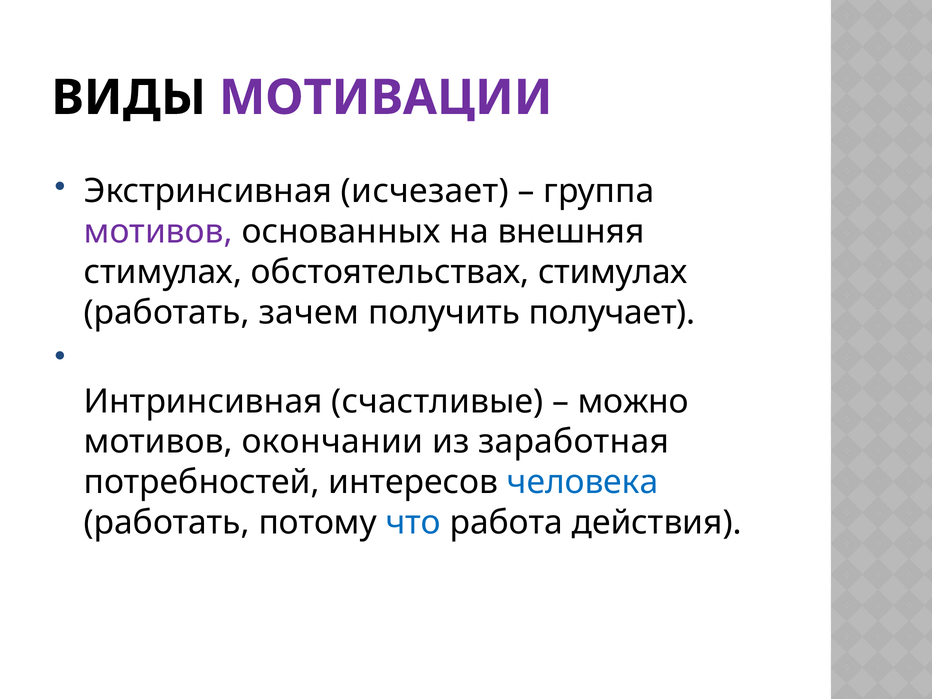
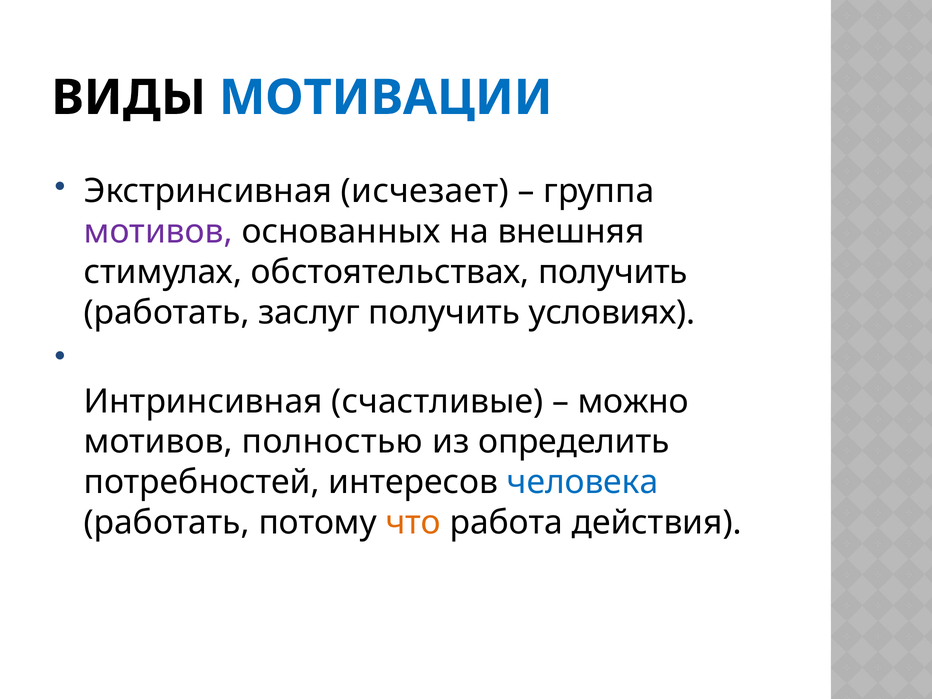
МОТИВАЦИИ colour: purple -> blue (386, 98)
обстоятельствах стимулах: стимулах -> получить (613, 272)
зачем: зачем -> заслуг (309, 313)
получает: получает -> условиях (612, 313)
окончании: окончании -> полностью (332, 442)
заработная: заработная -> определить (574, 442)
что colour: blue -> orange (413, 523)
